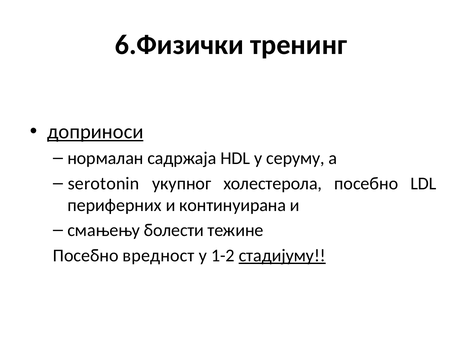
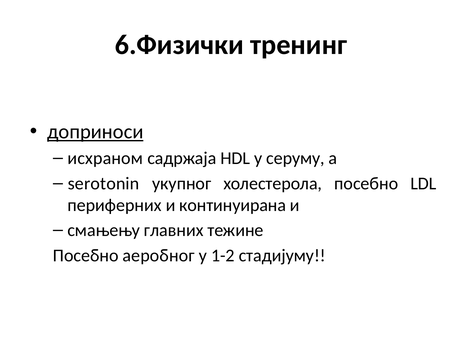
нормалан: нормалан -> исхраном (105, 158)
болести: болести -> главних (174, 230)
вредност: вредност -> аеробног (159, 255)
стадијуму underline: present -> none (282, 255)
